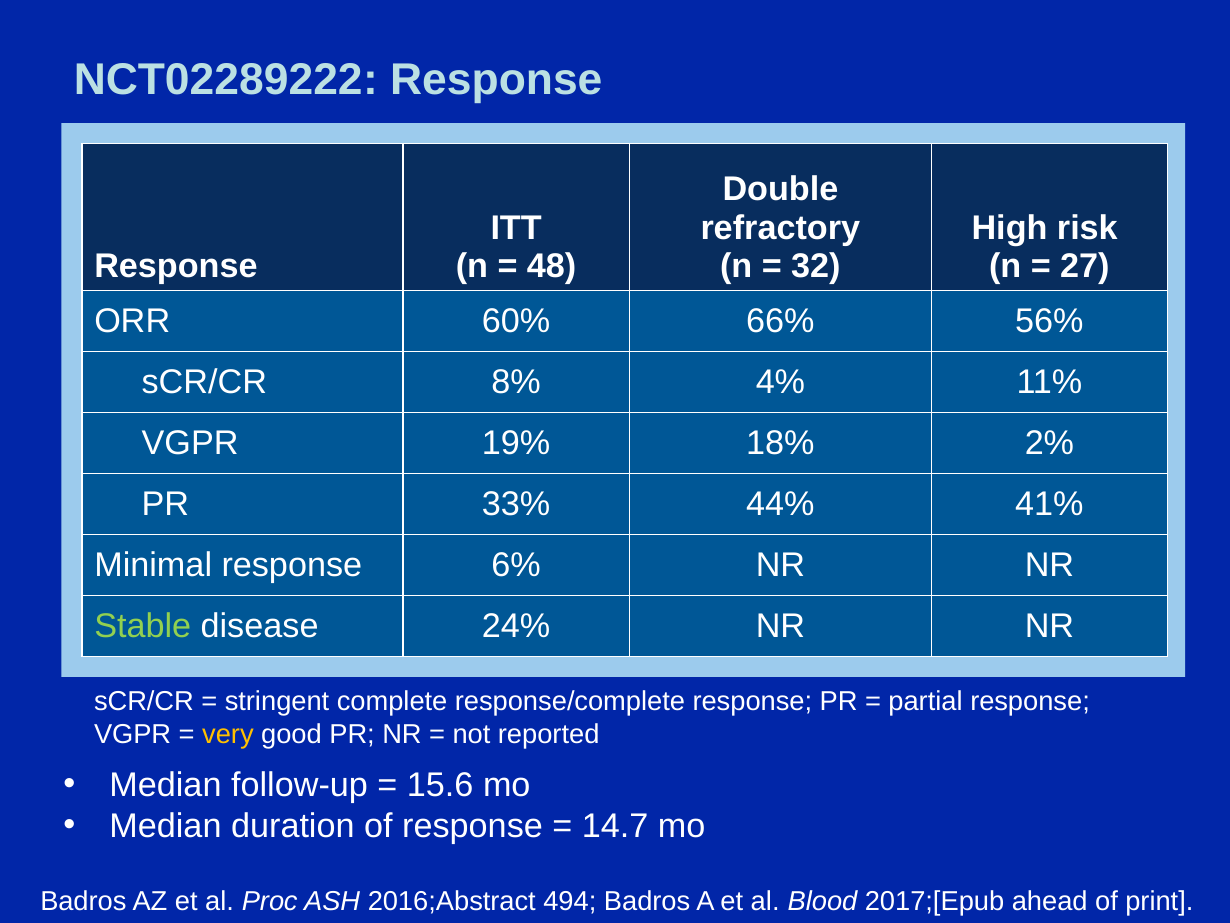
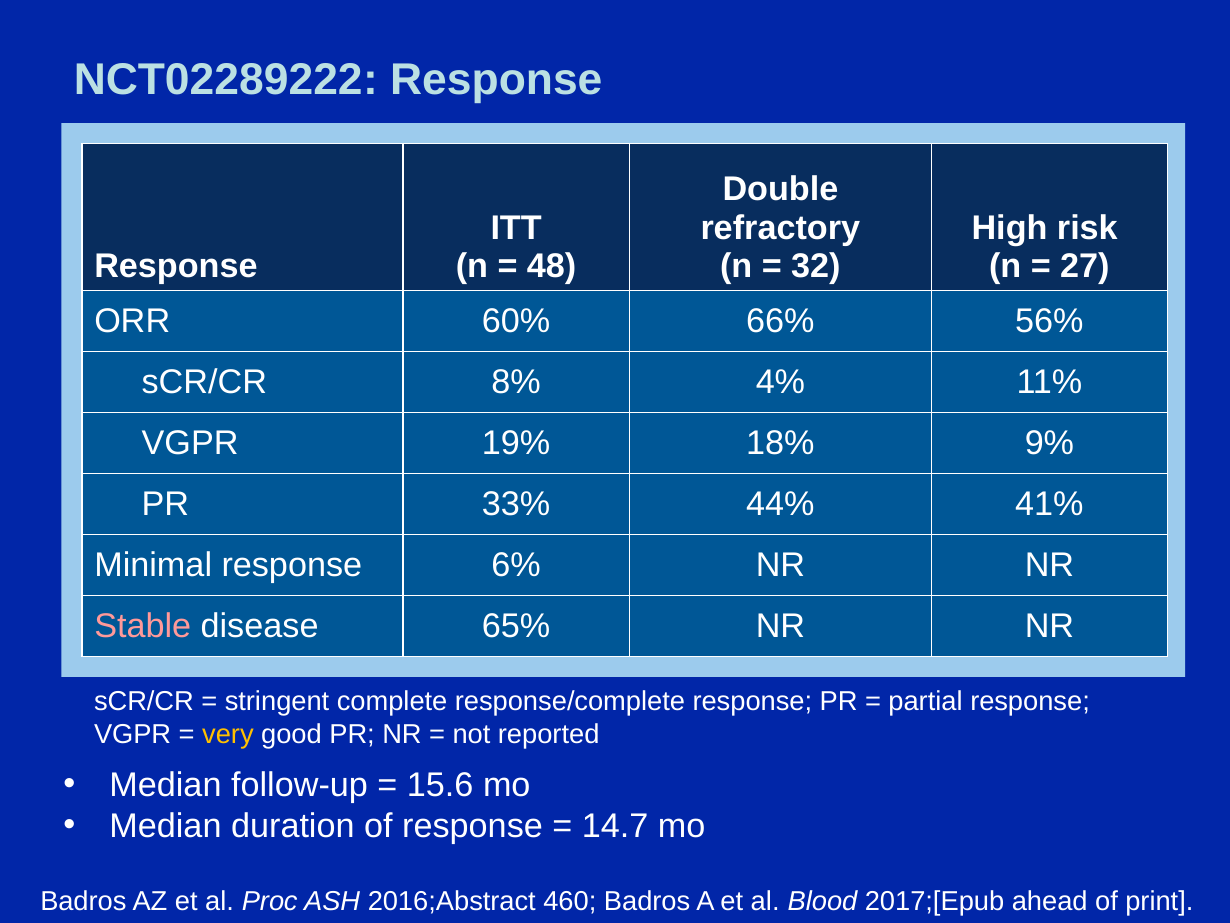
2%: 2% -> 9% (1049, 443)
Stable colour: light green -> pink (143, 626)
24%: 24% -> 65% (516, 626)
494: 494 -> 460 (570, 901)
